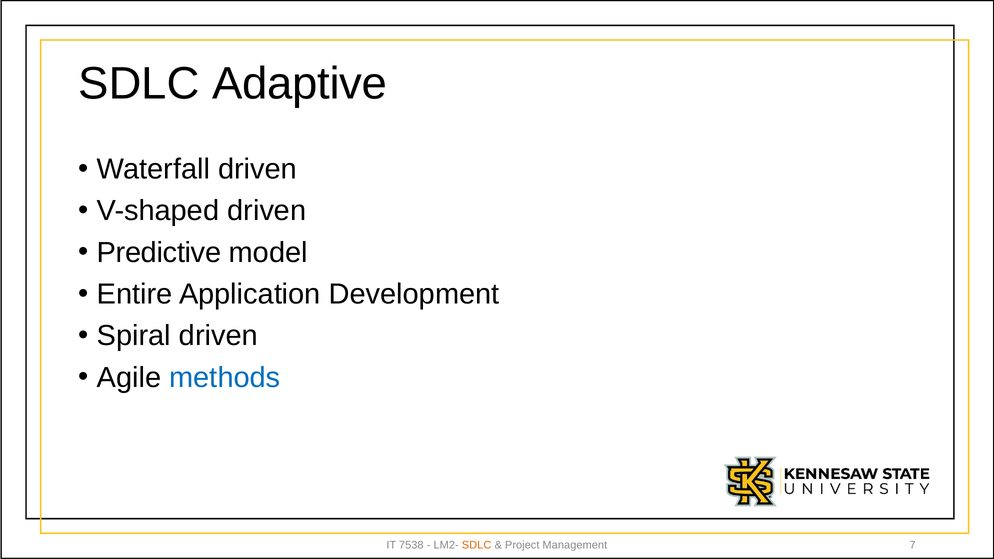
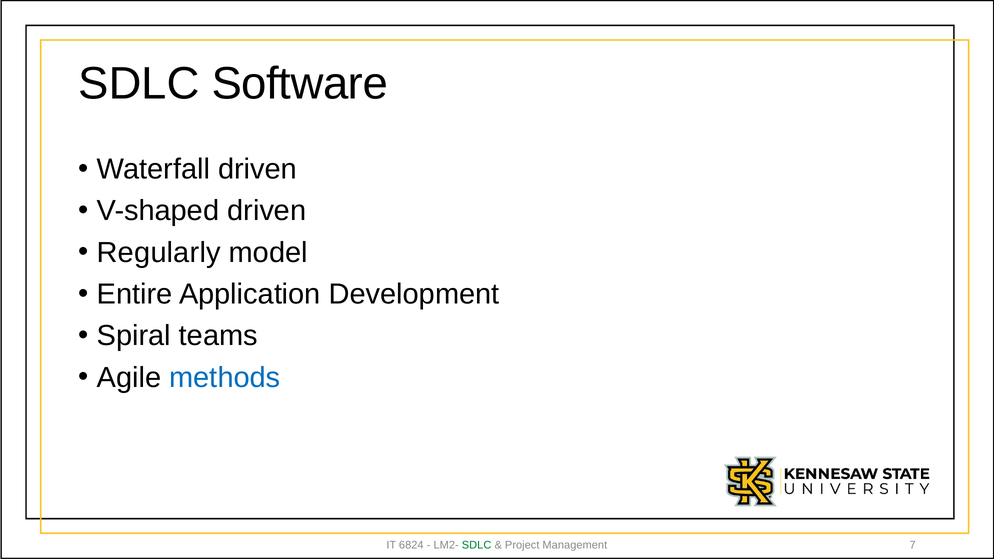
Adaptive: Adaptive -> Software (300, 84)
Predictive: Predictive -> Regularly (159, 253)
Spiral driven: driven -> teams (218, 336)
7538: 7538 -> 6824 (411, 545)
SDLC colour: orange -> green (477, 545)
